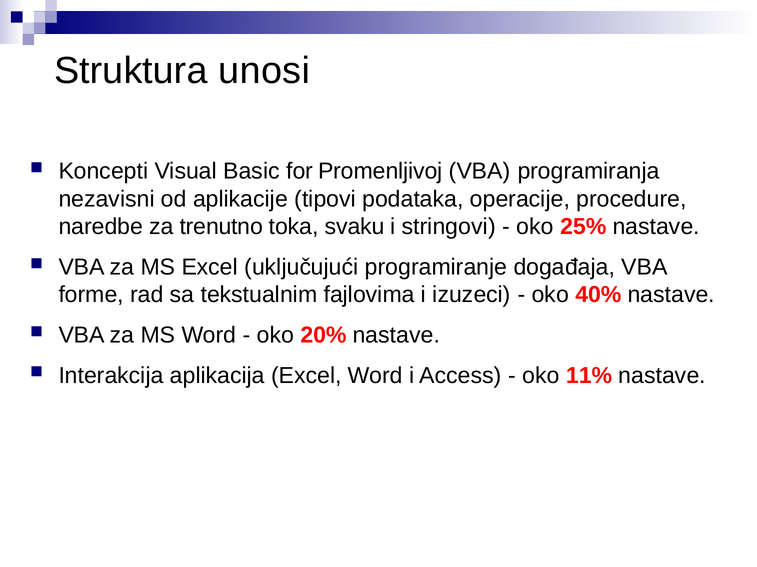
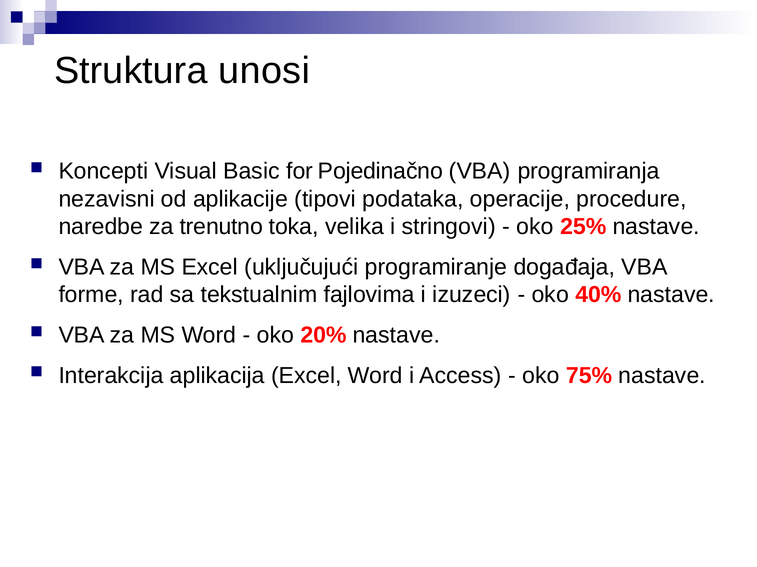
Promenljivoj: Promenljivoj -> Pojedinačno (380, 172)
svaku: svaku -> velika (355, 227)
11%: 11% -> 75% (589, 376)
